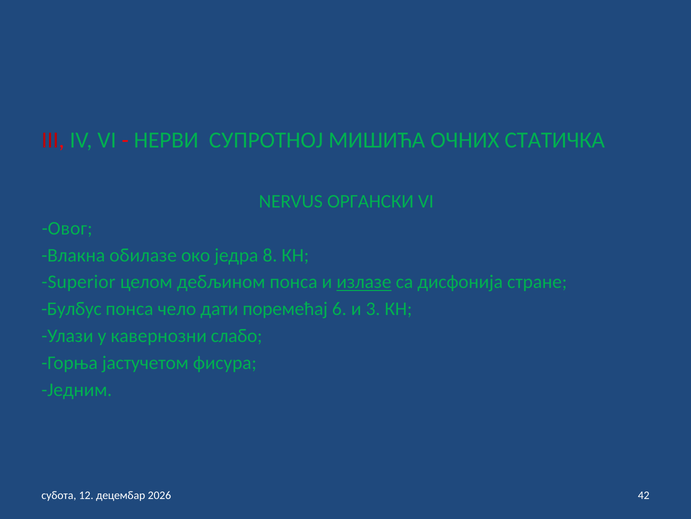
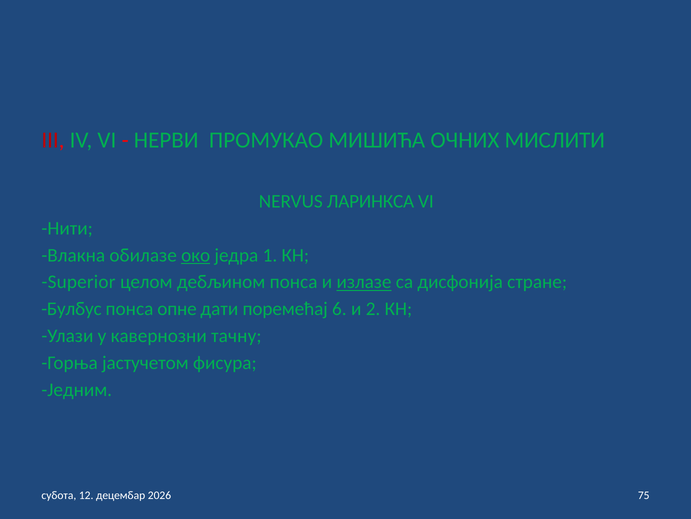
СУПРОТНОЈ: СУПРОТНОЈ -> ПРОМУКАО (266, 140)
СТАТИЧКА: СТАТИЧКА -> МИСЛИТИ (555, 140)
ОРГАНСКИ: ОРГАНСКИ -> ЛАРИНКСА (371, 201)
Овог: Овог -> Нити (67, 228)
око underline: none -> present (196, 255)
8: 8 -> 1 (270, 255)
чело: чело -> опне (177, 309)
3: 3 -> 2 (373, 309)
слабо: слабо -> тачну (236, 336)
42: 42 -> 75 (644, 495)
